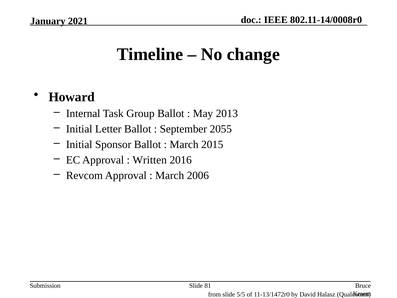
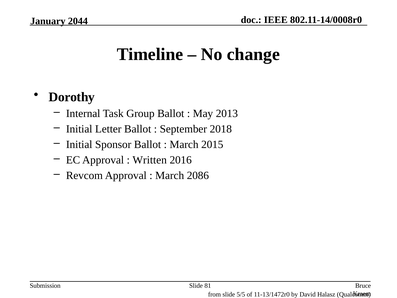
2021: 2021 -> 2044 (78, 21)
Howard: Howard -> Dorothy (72, 97)
2055: 2055 -> 2018 (221, 129)
2006: 2006 -> 2086 (198, 175)
